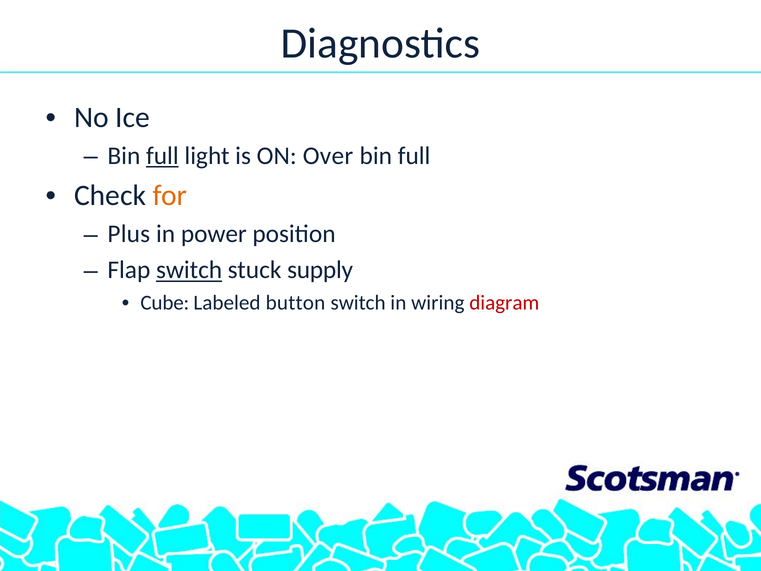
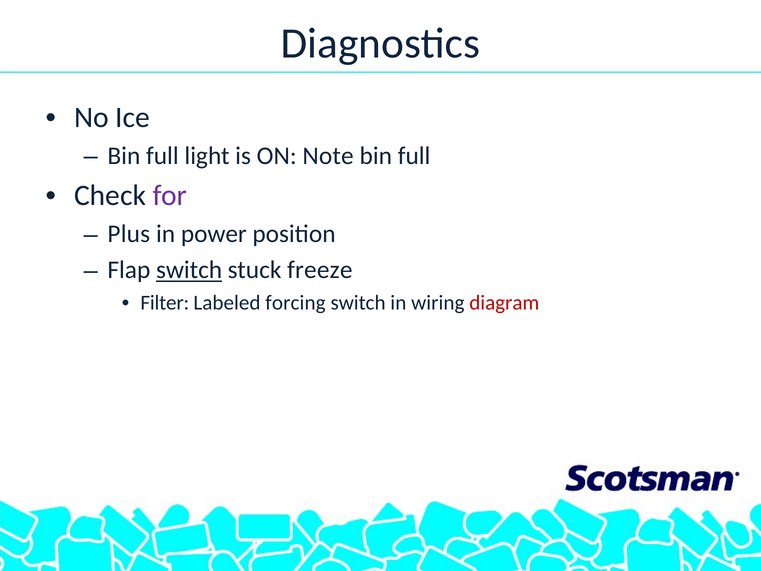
full underline: present -> none (162, 156)
Over: Over -> Note (328, 156)
for colour: orange -> purple (170, 195)
supply: supply -> freeze (320, 270)
Cube: Cube -> Filter (165, 303)
button: button -> forcing (296, 303)
